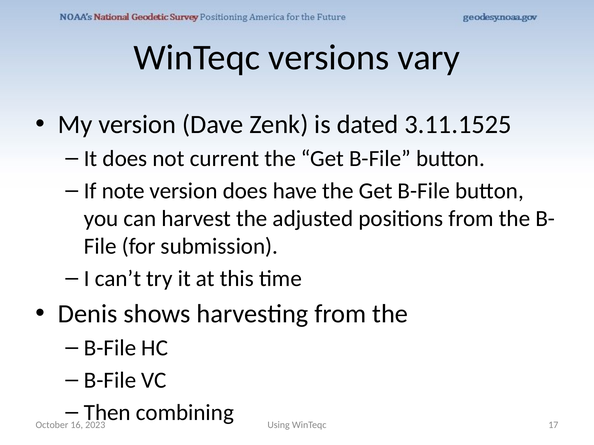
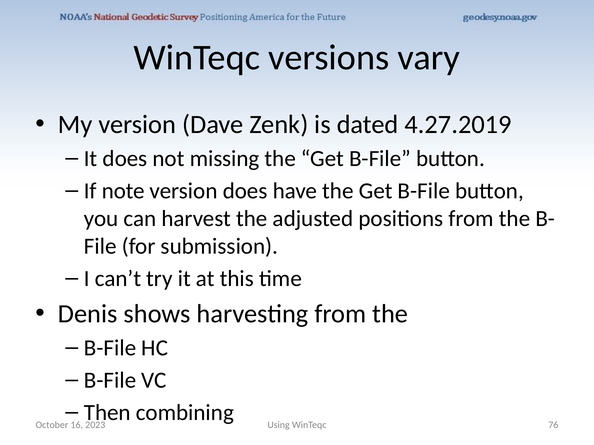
3.11.1525: 3.11.1525 -> 4.27.2019 (458, 125)
current: current -> missing (225, 159)
17: 17 -> 76 (553, 425)
